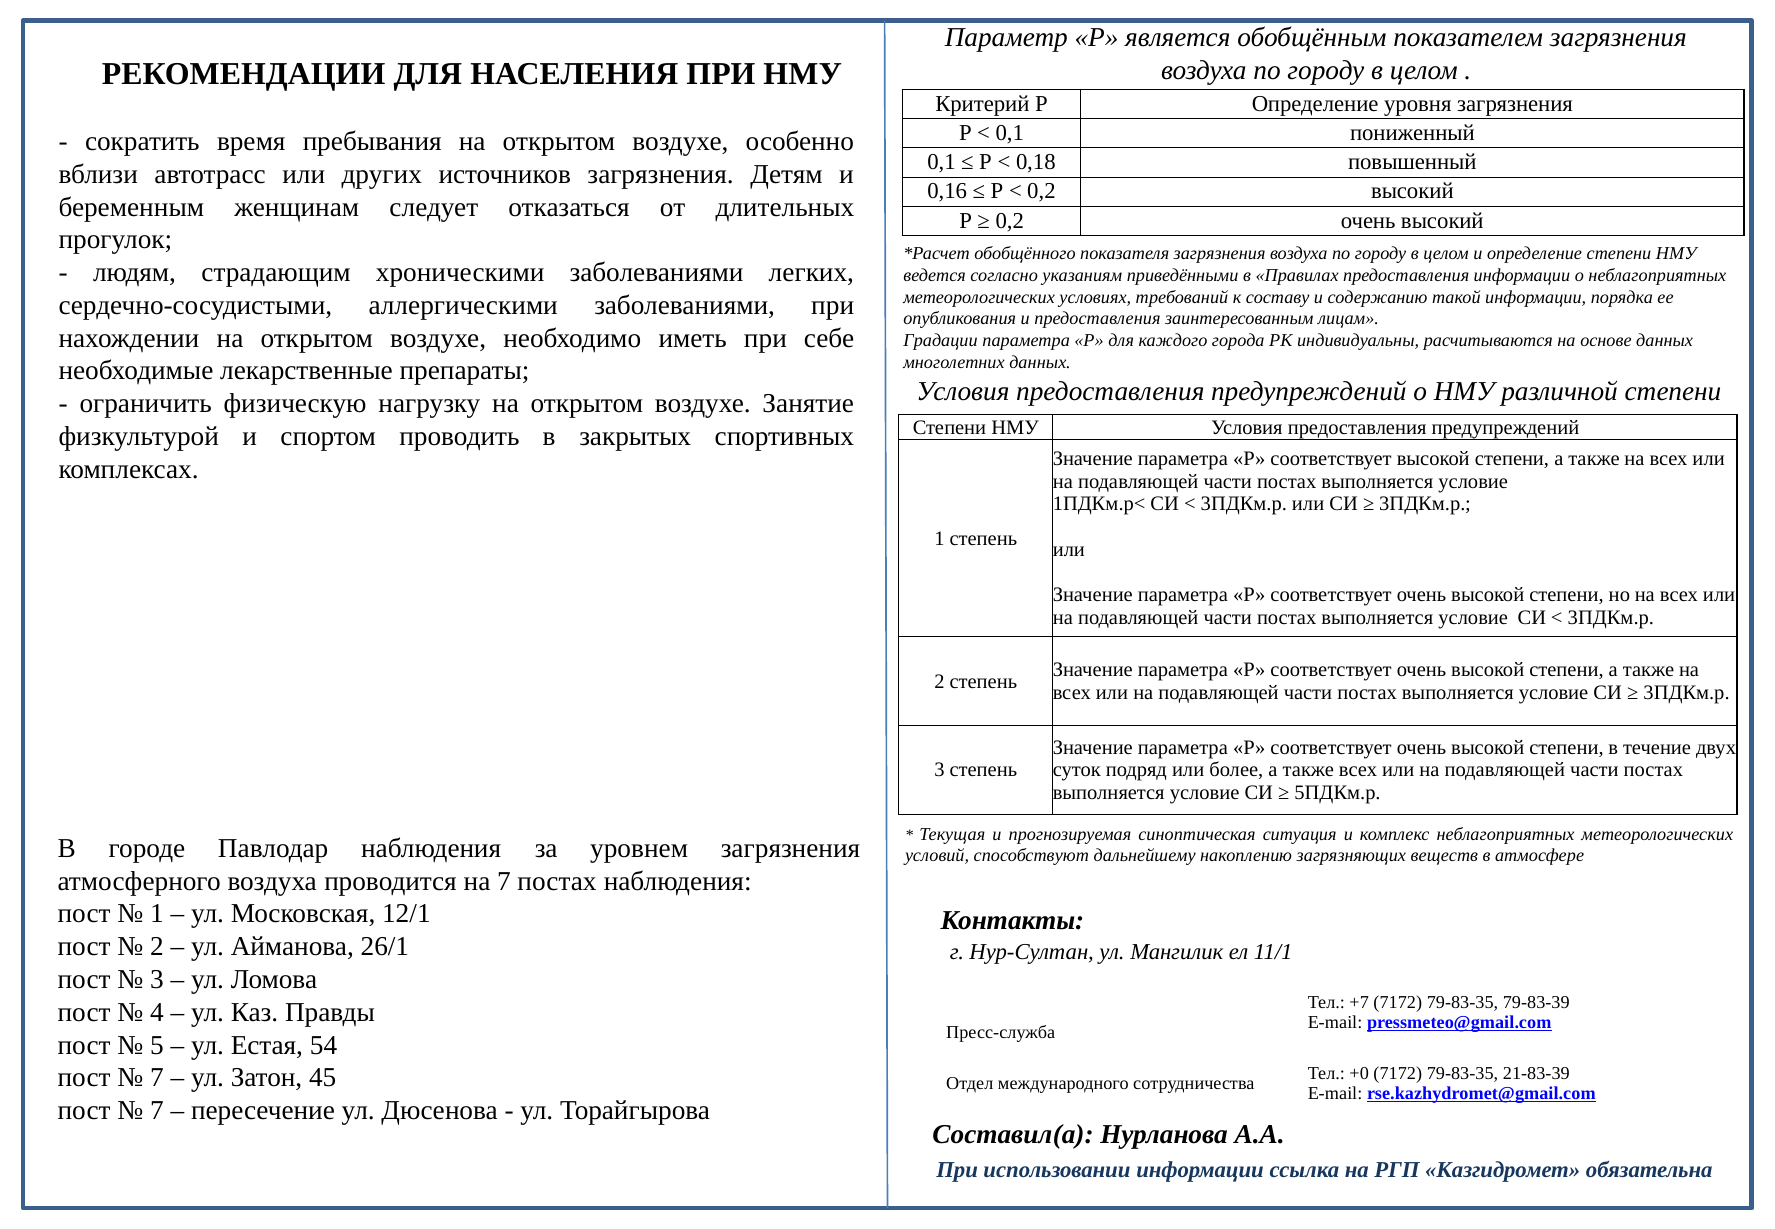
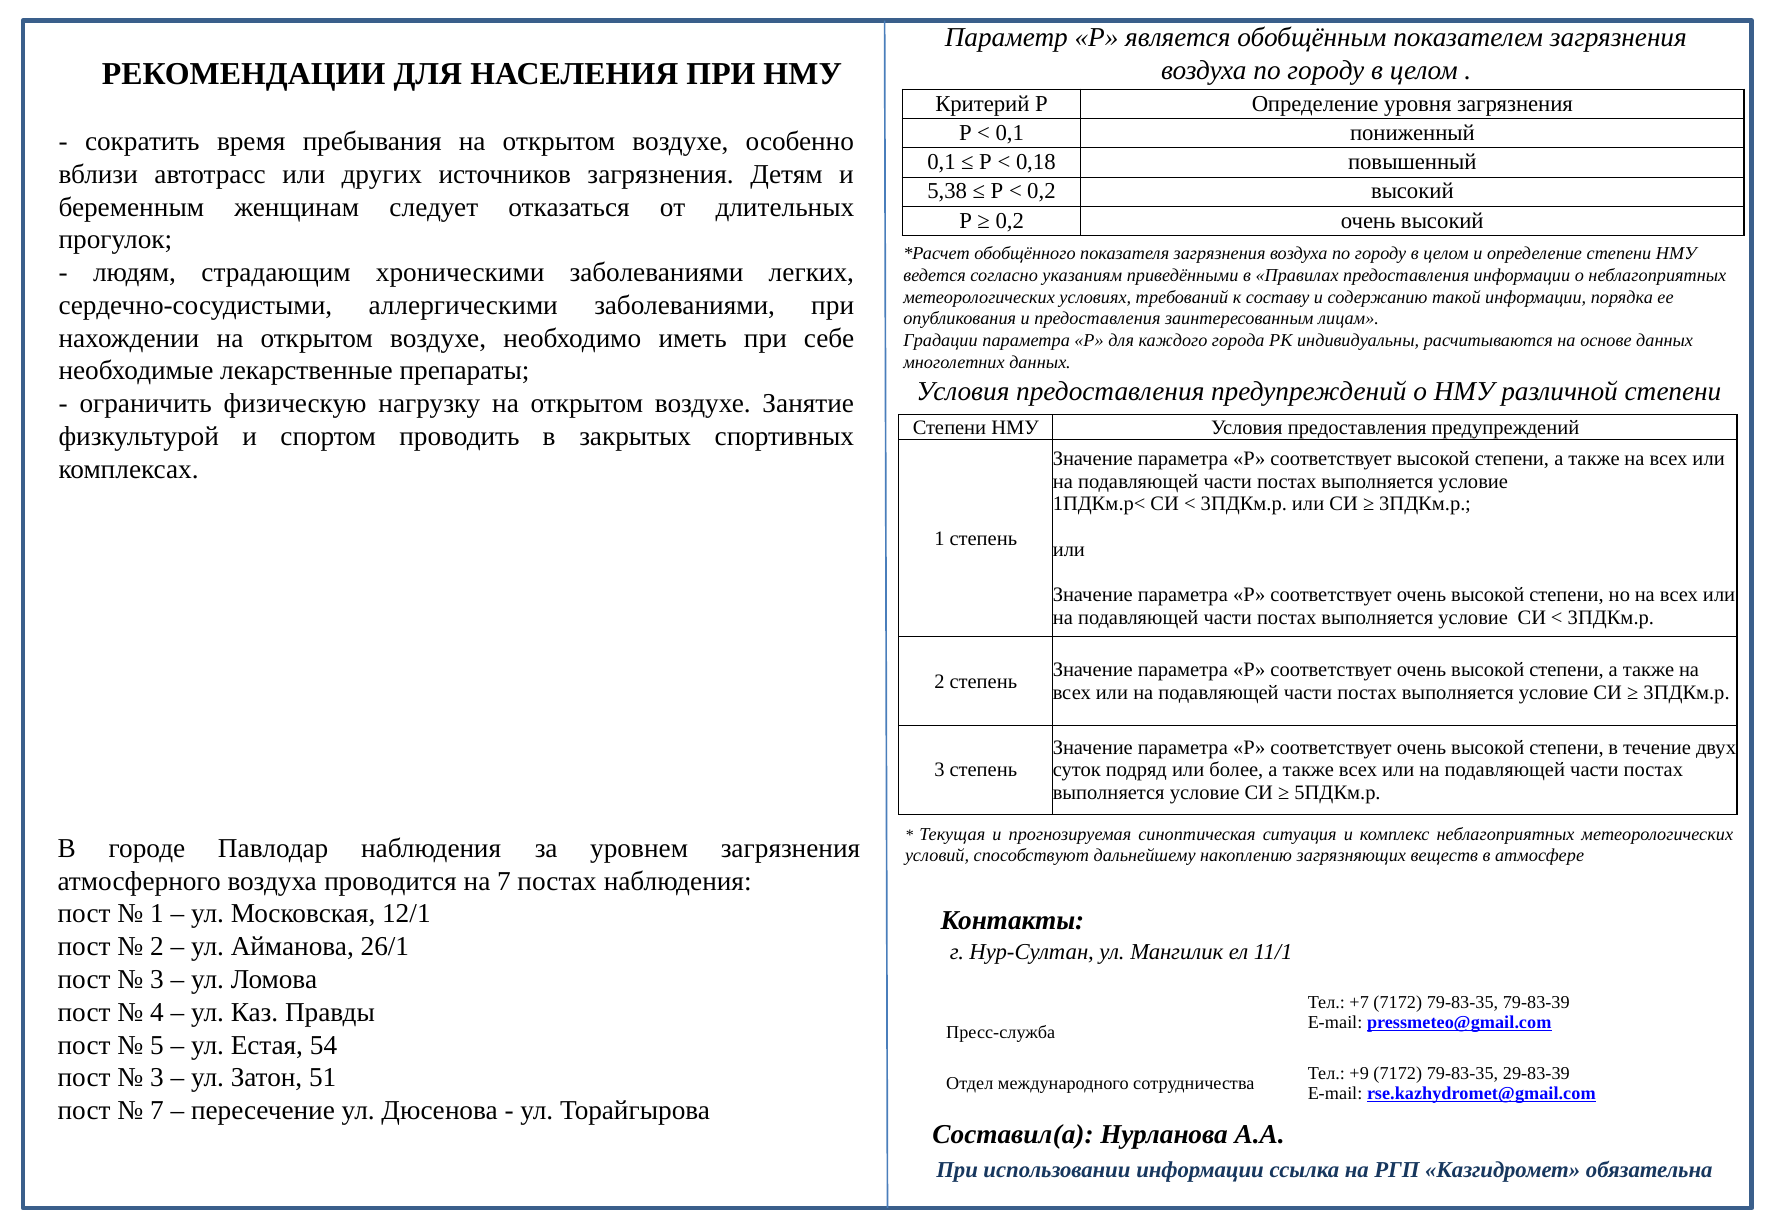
0,16: 0,16 -> 5,38 (947, 191)
+0: +0 -> +9 (1359, 1073)
21-83-39: 21-83-39 -> 29-83-39 (1536, 1073)
7: 7 -> 3 (157, 1078)
45: 45 -> 51 (323, 1078)
